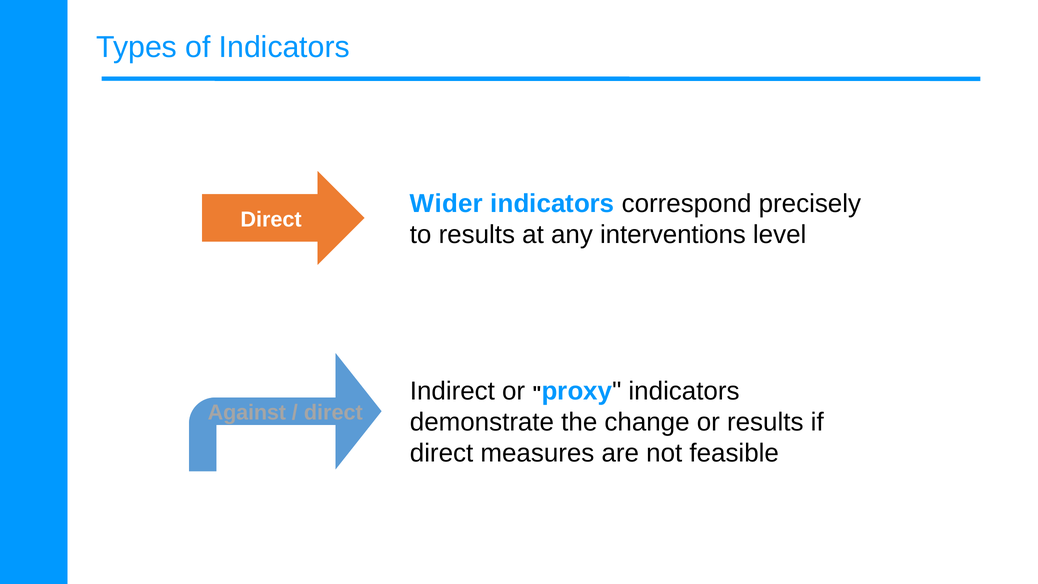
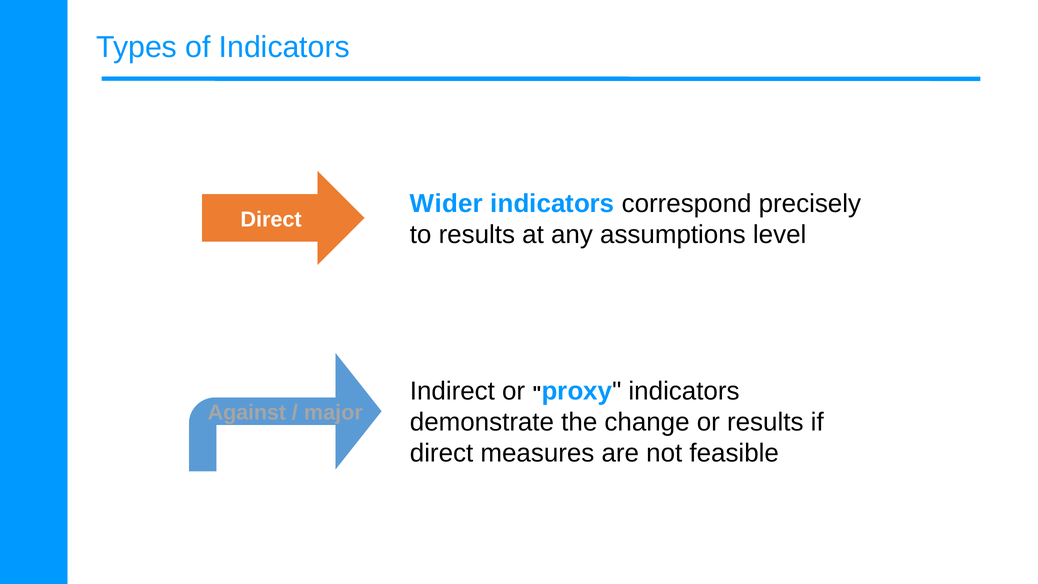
interventions: interventions -> assumptions (673, 235)
direct: direct -> major (333, 413)
